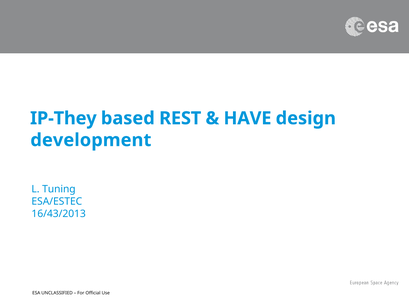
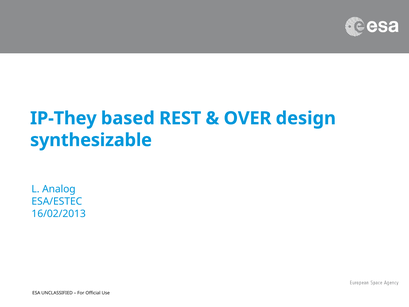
HAVE: HAVE -> OVER (248, 118)
development: development -> synthesizable (91, 140)
Tuning: Tuning -> Analog (59, 189)
16/43/2013: 16/43/2013 -> 16/02/2013 (59, 213)
